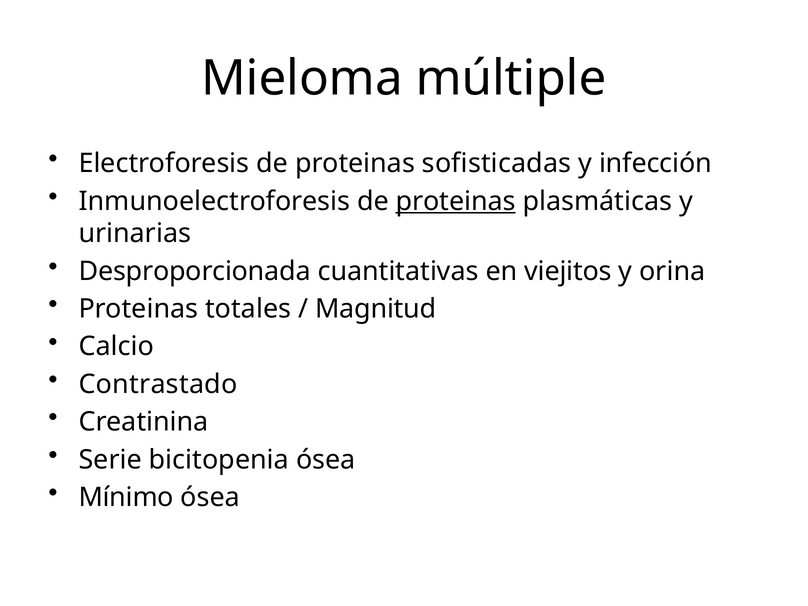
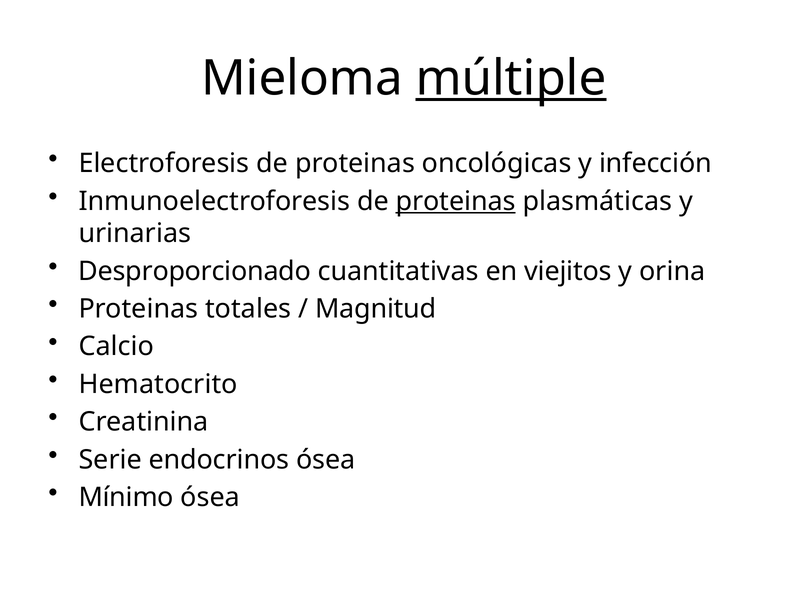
múltiple underline: none -> present (511, 78)
sofisticadas: sofisticadas -> oncológicas (497, 163)
Desproporcionada: Desproporcionada -> Desproporcionado (195, 271)
Contrastado: Contrastado -> Hematocrito (158, 384)
bicitopenia: bicitopenia -> endocrinos (219, 460)
